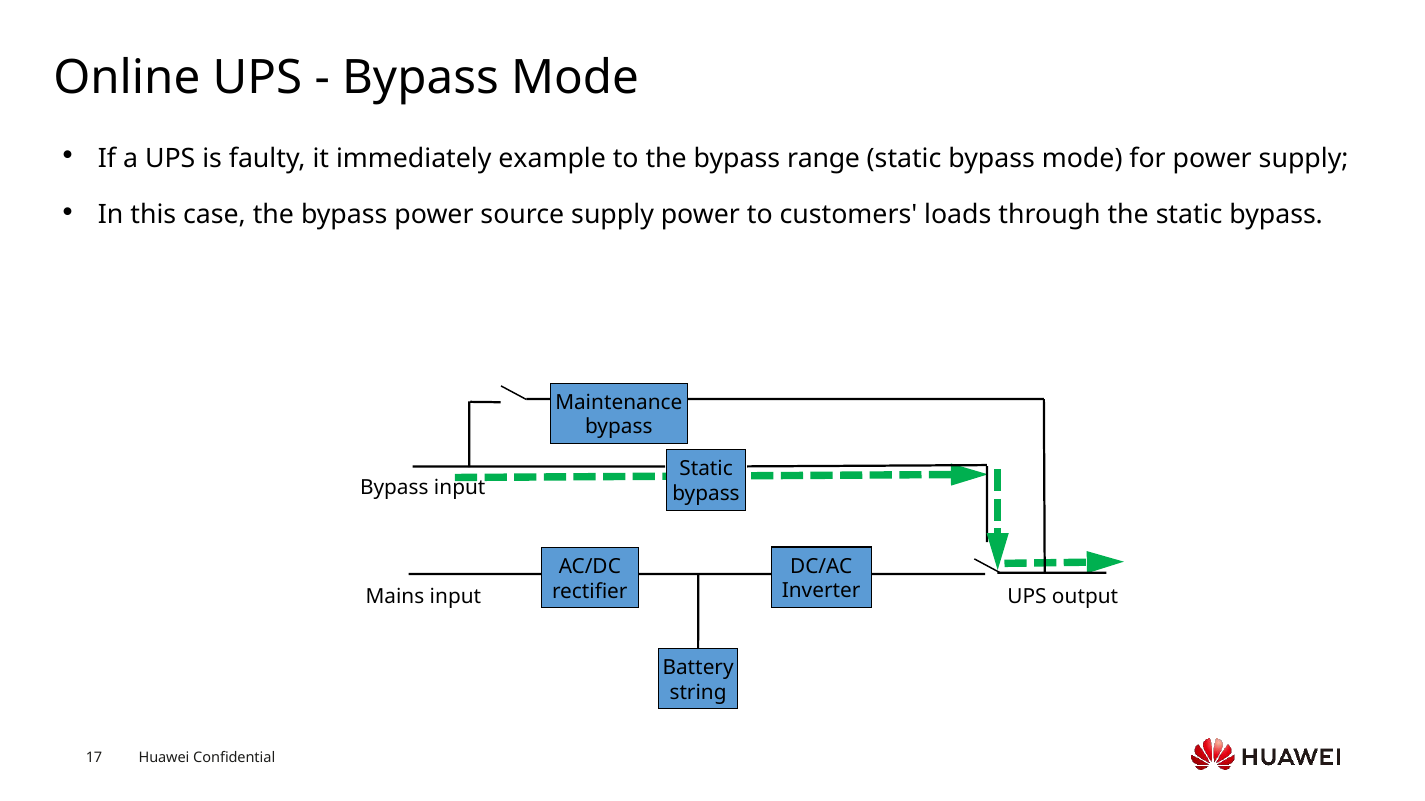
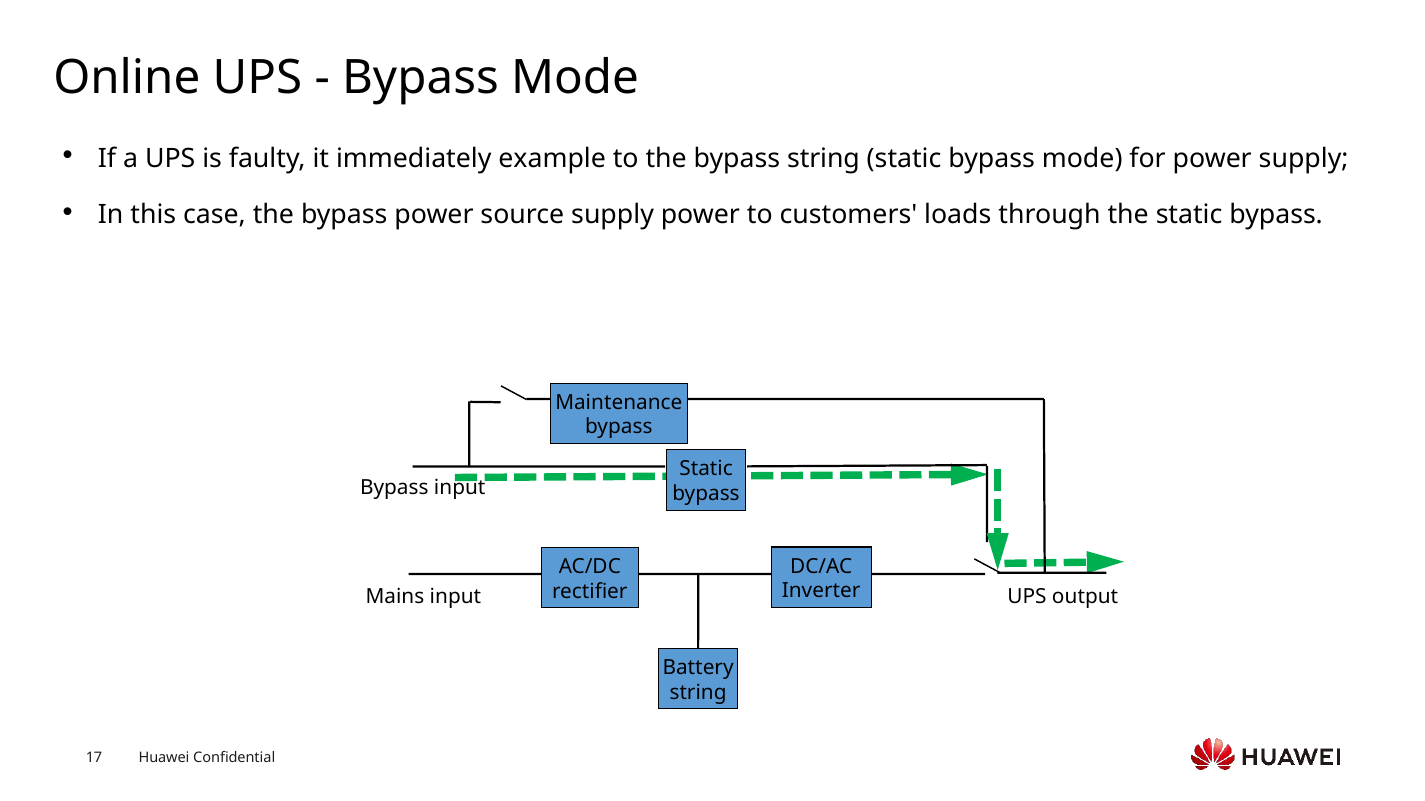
bypass range: range -> string (823, 158)
